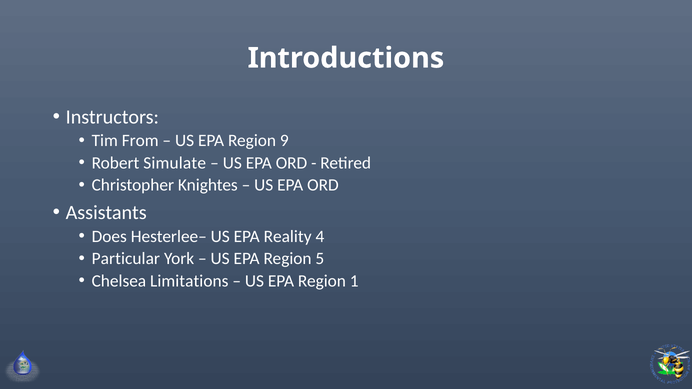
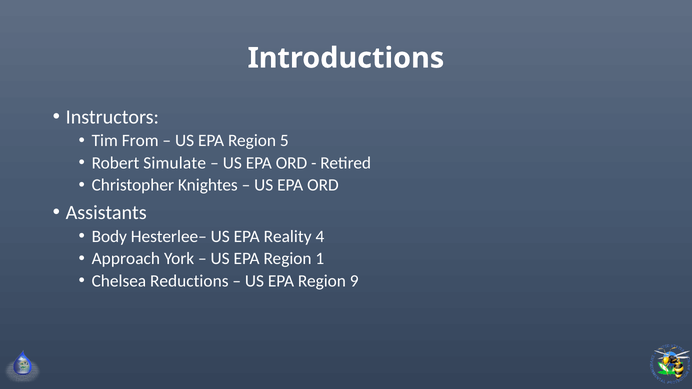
9: 9 -> 5 (284, 141)
Does: Does -> Body (109, 237)
Particular: Particular -> Approach (126, 259)
5: 5 -> 1 (320, 259)
Limitations: Limitations -> Reductions (189, 281)
1: 1 -> 9 (354, 281)
